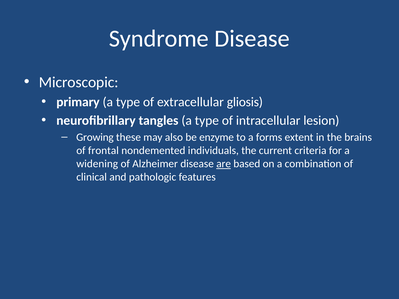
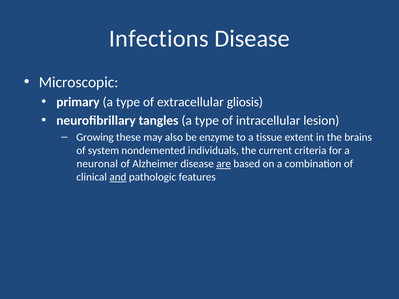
Syndrome: Syndrome -> Infections (159, 39)
forms: forms -> tissue (269, 137)
frontal: frontal -> system (104, 151)
widening: widening -> neuronal (97, 164)
and underline: none -> present (118, 177)
